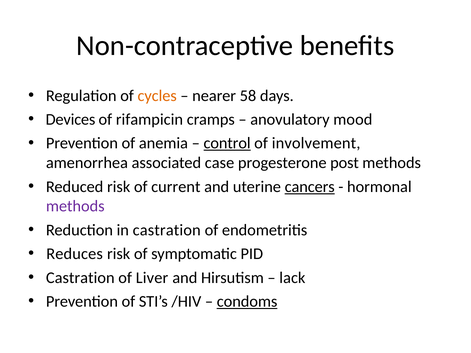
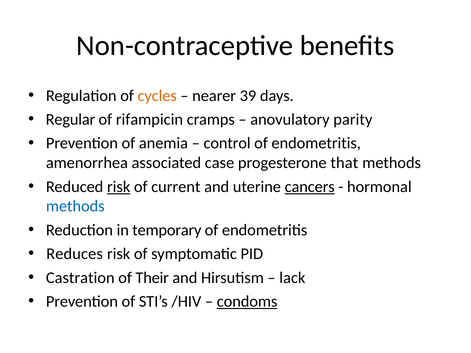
58: 58 -> 39 (248, 96)
Devices: Devices -> Regular (70, 120)
mood: mood -> parity (353, 120)
control underline: present -> none (227, 143)
involvement: involvement -> endometritis (316, 143)
post: post -> that (344, 163)
risk underline: none -> present (119, 187)
methods colour: purple -> blue (75, 206)
in castration: castration -> temporary (167, 230)
Liver: Liver -> Their (152, 278)
